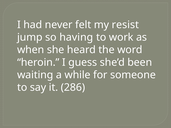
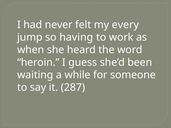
resist: resist -> every (125, 25)
286: 286 -> 287 (73, 88)
